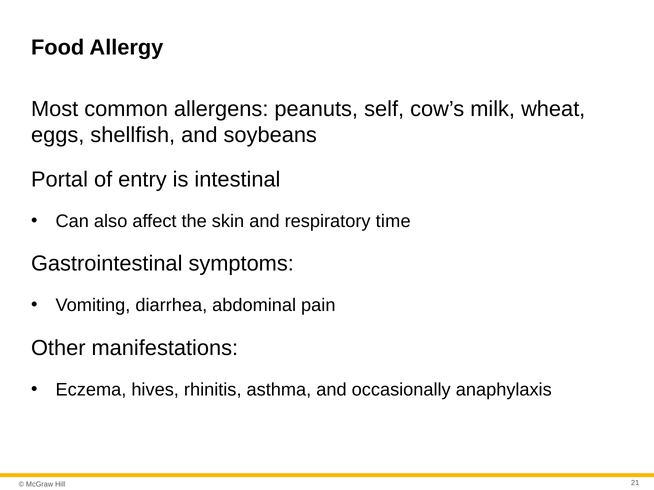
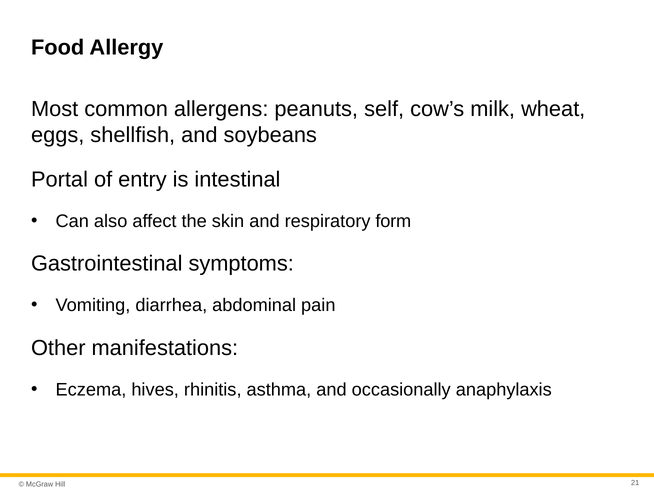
time: time -> form (393, 222)
